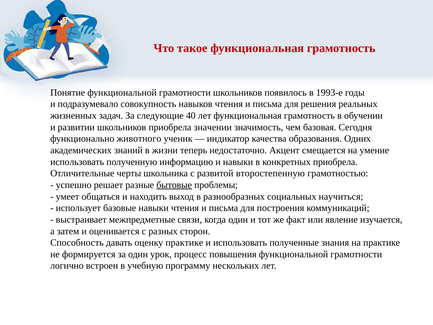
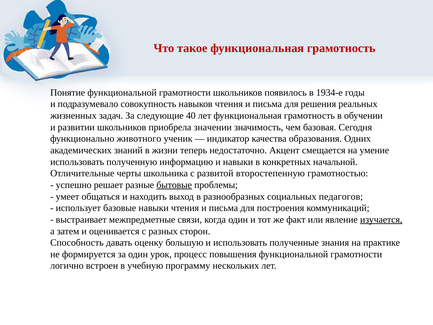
1993-е: 1993-е -> 1934-е (329, 92)
конкретных приобрела: приобрела -> начальной (335, 162)
научиться: научиться -> педагогов (341, 196)
изучается underline: none -> present (381, 219)
оценку практике: практике -> большую (184, 243)
